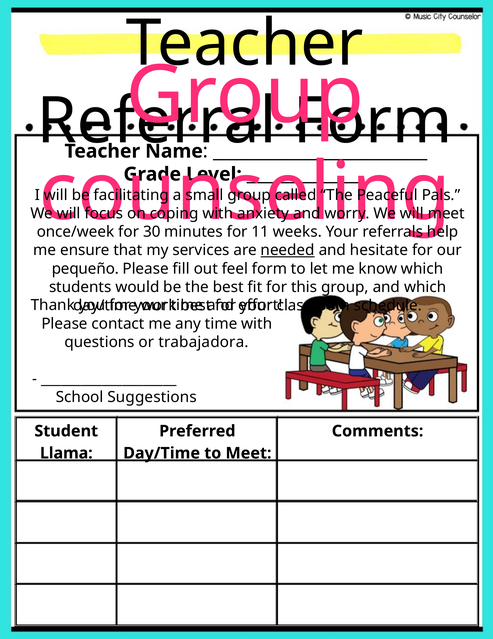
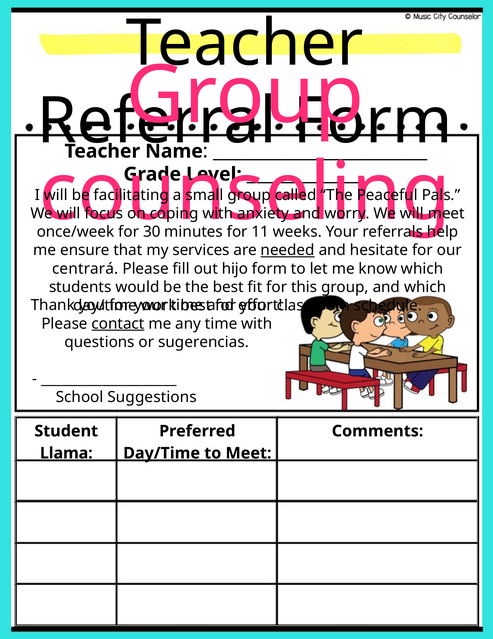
pequeño: pequeño -> centrará (85, 268)
feel: feel -> hijo (235, 268)
contact underline: none -> present (118, 323)
trabajadora: trabajadora -> sugerencias (204, 342)
